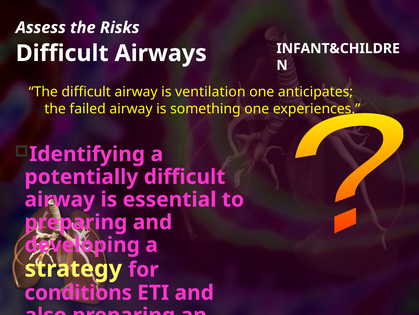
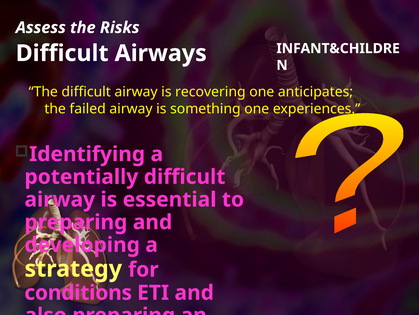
ventilation: ventilation -> recovering (210, 92)
